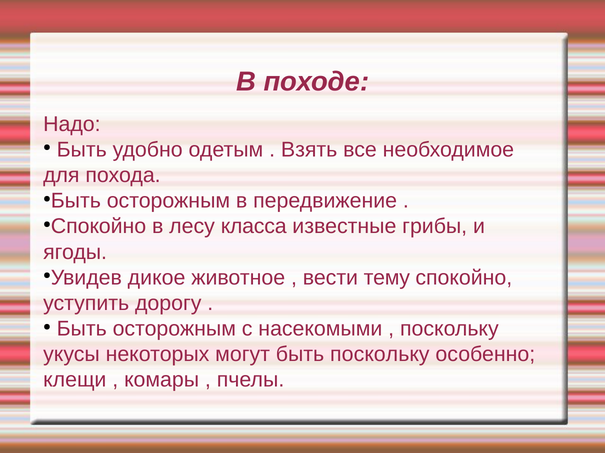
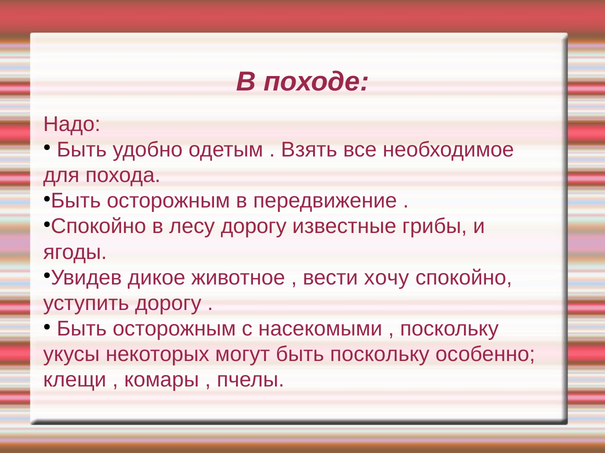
лесу класса: класса -> дорогу (254, 227)
тему: тему -> хочу (387, 278)
